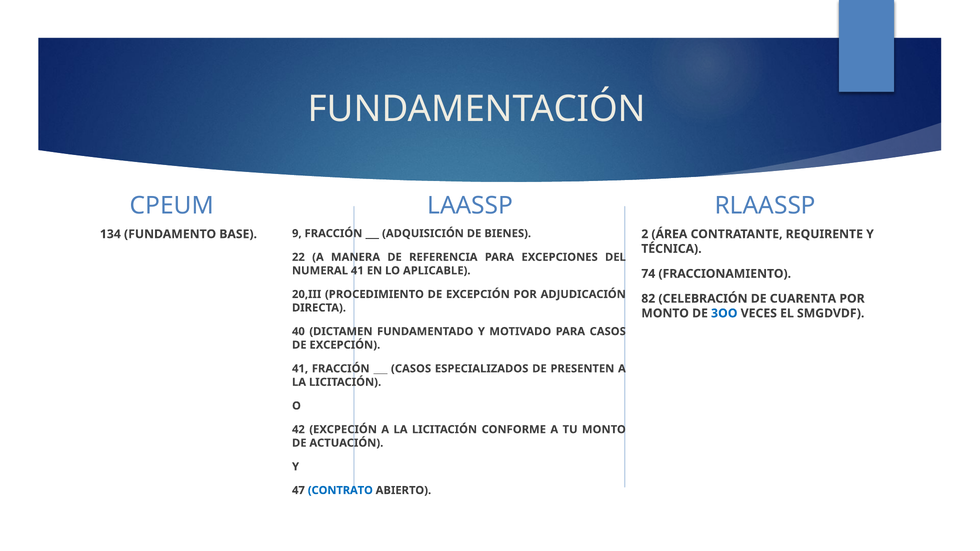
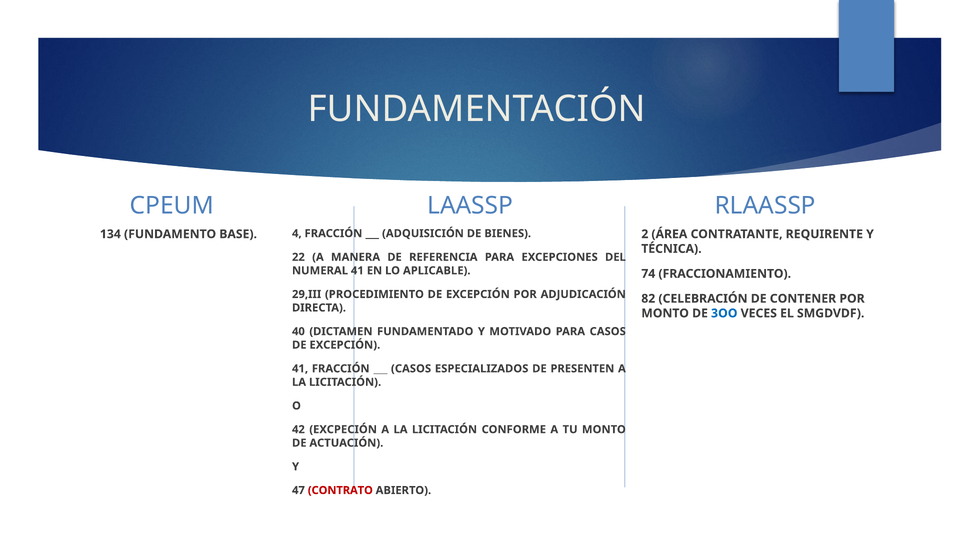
9: 9 -> 4 (297, 234)
20,III: 20,III -> 29,III (307, 294)
CUARENTA: CUARENTA -> CONTENER (803, 299)
CONTRATO colour: blue -> red (340, 491)
